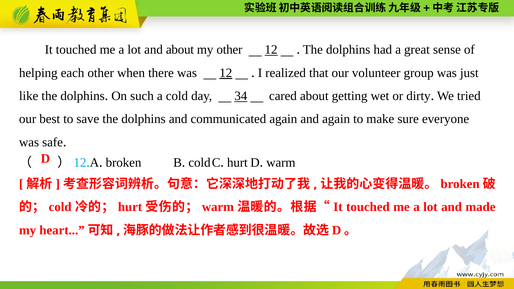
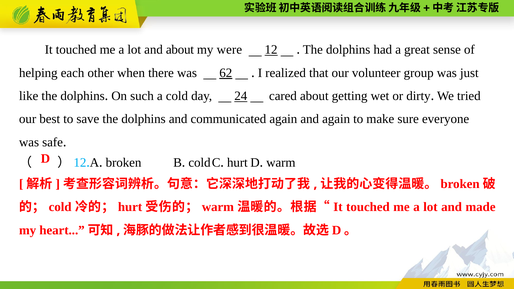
my other: other -> were (229, 50)
was 12: 12 -> 62 (226, 73)
34: 34 -> 24 (241, 96)
